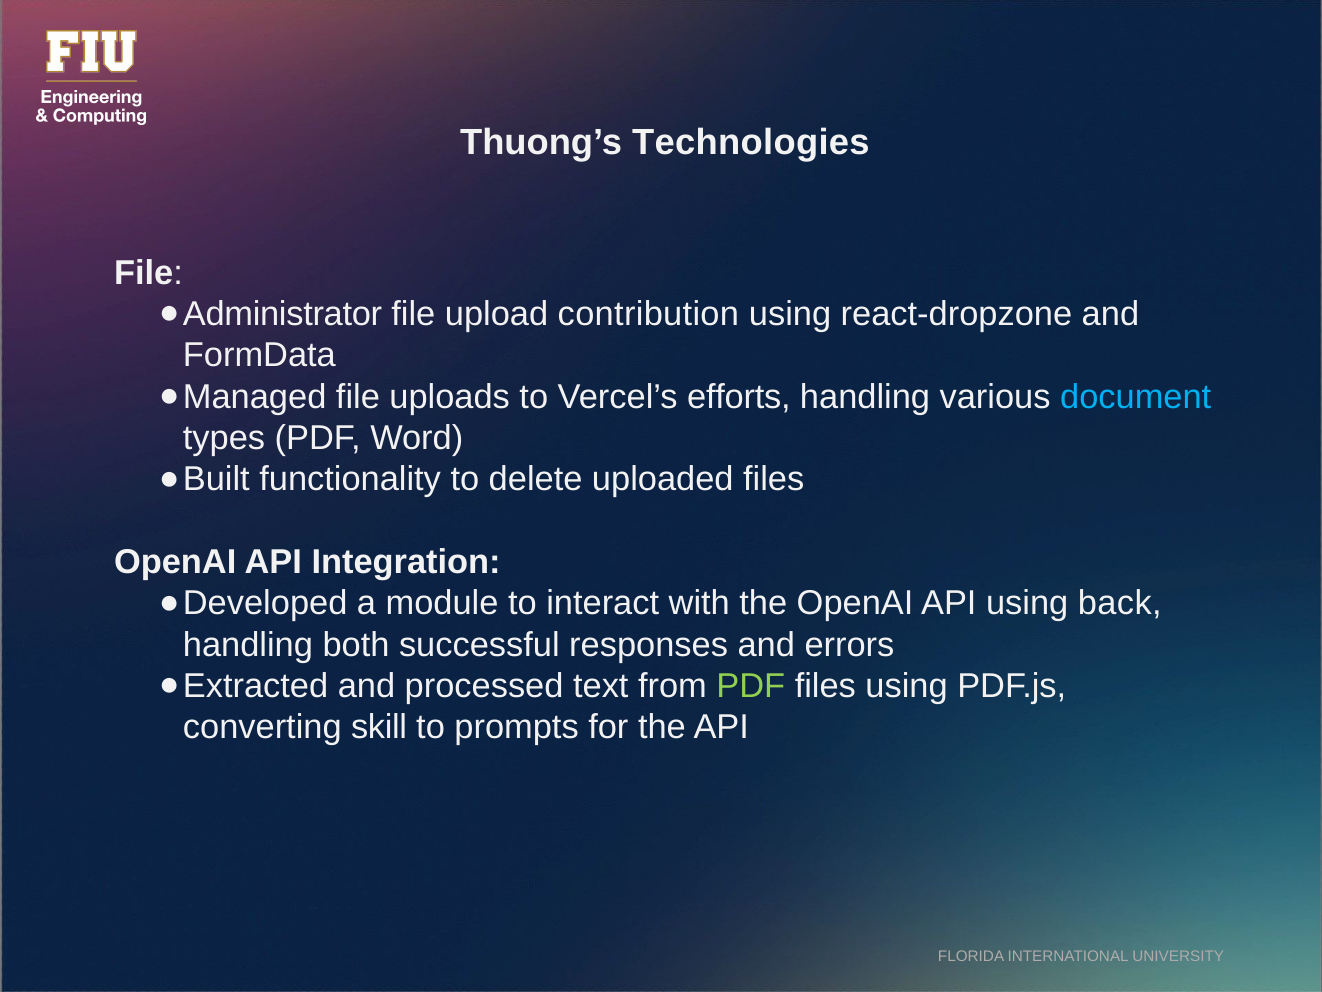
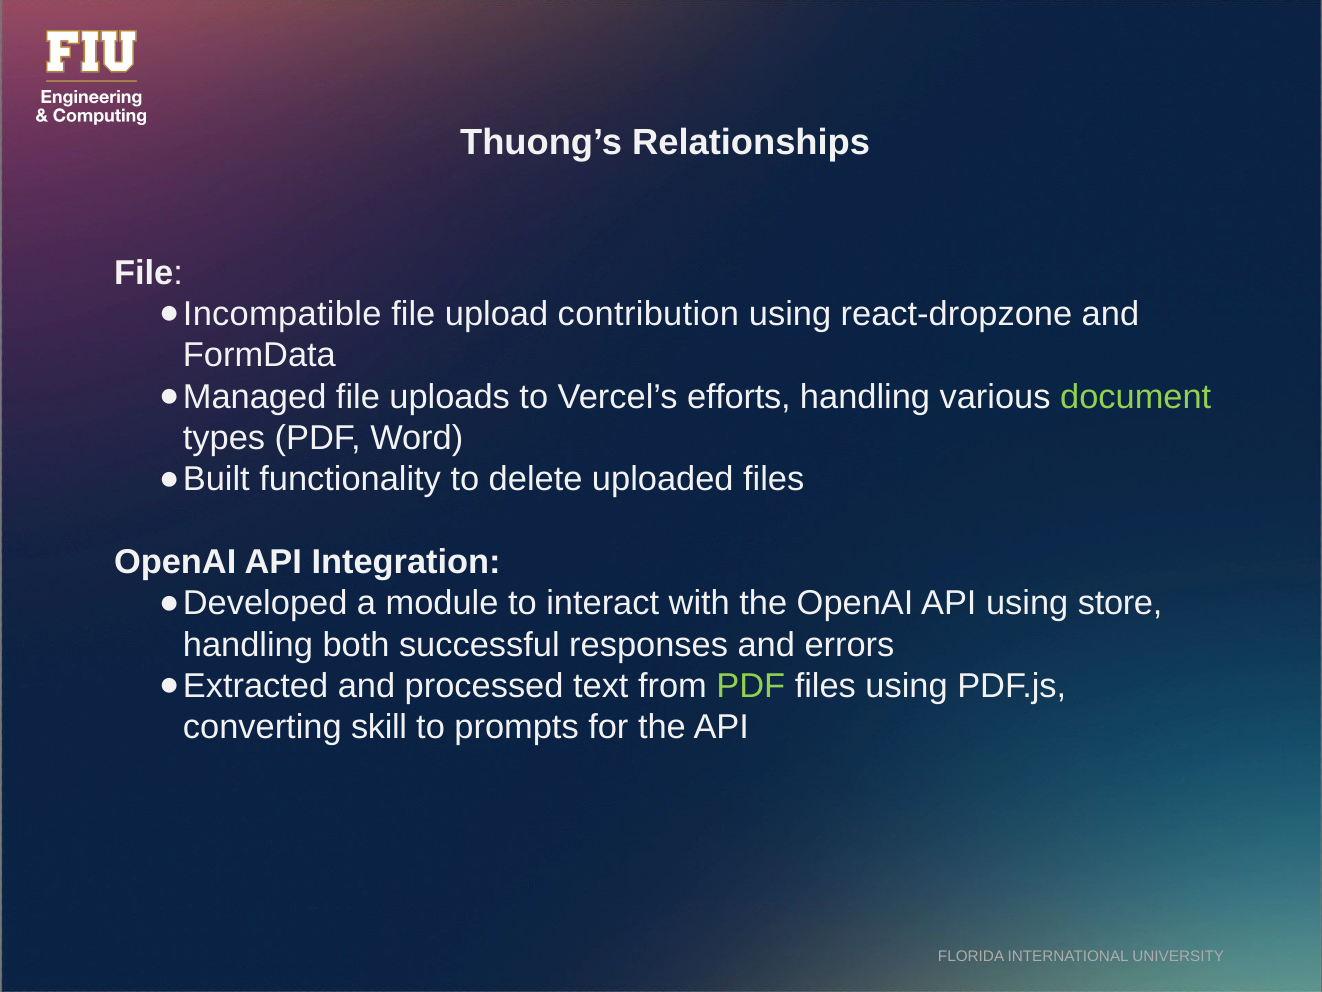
Technologies: Technologies -> Relationships (751, 143)
Administrator: Administrator -> Incompatible (282, 314)
document colour: light blue -> light green (1136, 397)
back: back -> store (1120, 603)
